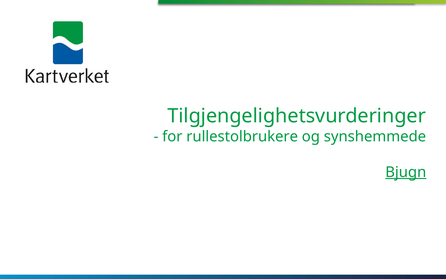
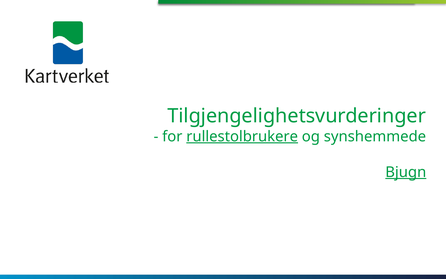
rullestolbrukere underline: none -> present (242, 136)
